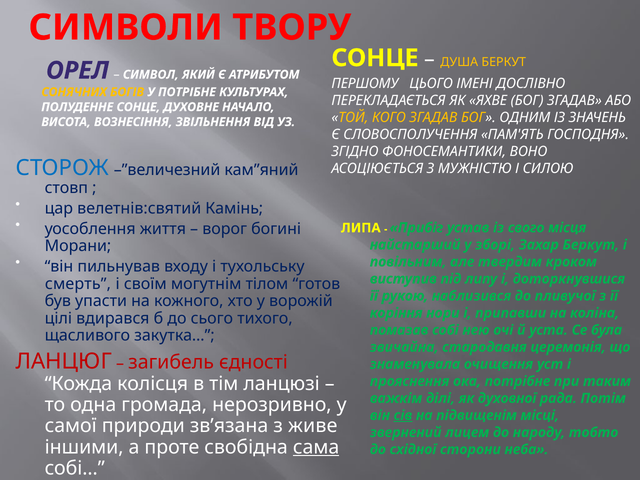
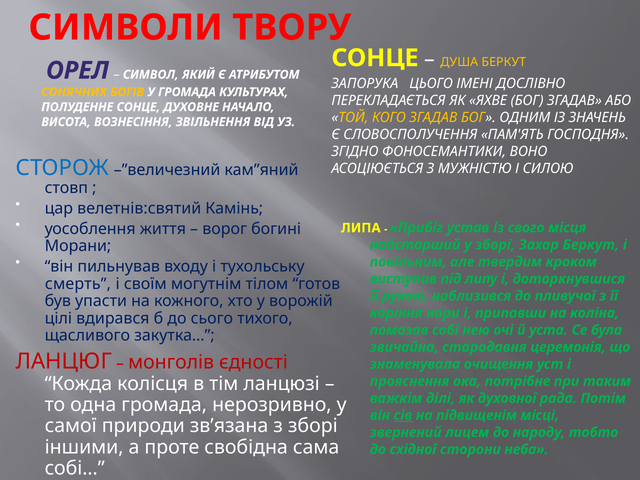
ПЕРШОМУ: ПЕРШОМУ -> ЗАПОРУКА (365, 83)
У ПОТРІБНЕ: ПОТРІБНЕ -> ГРОМАДА (187, 92)
загибель: загибель -> монголів (171, 362)
з живе: живе -> зборі (313, 426)
сама underline: present -> none (316, 447)
